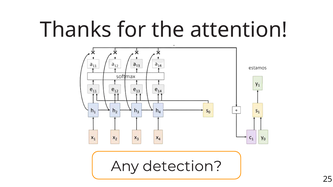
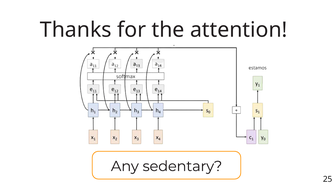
detection: detection -> sedentary (182, 167)
